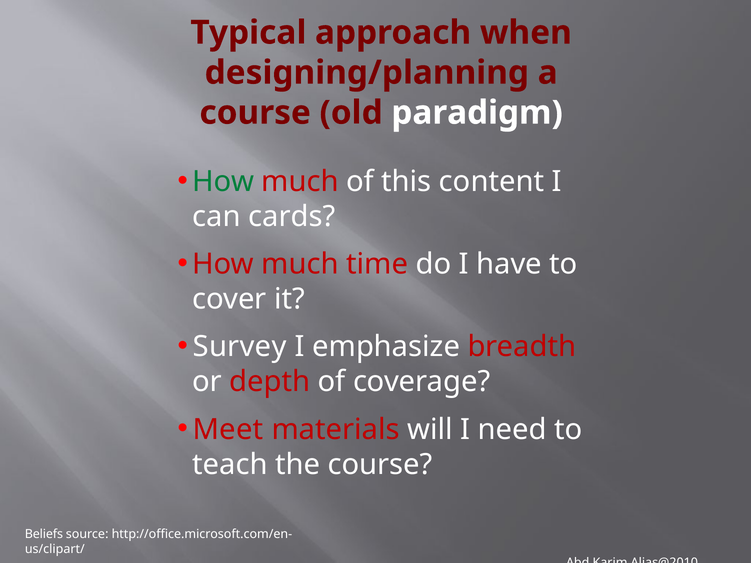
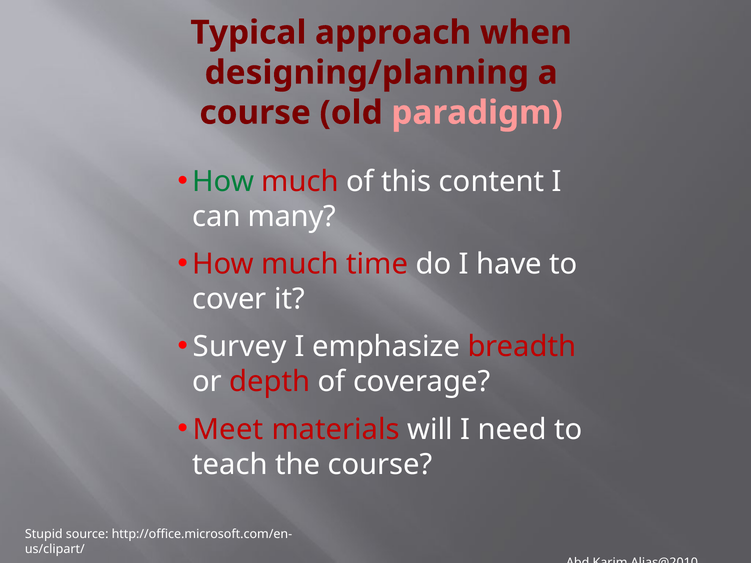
paradigm colour: white -> pink (477, 113)
cards: cards -> many (292, 217)
Beliefs: Beliefs -> Stupid (44, 534)
